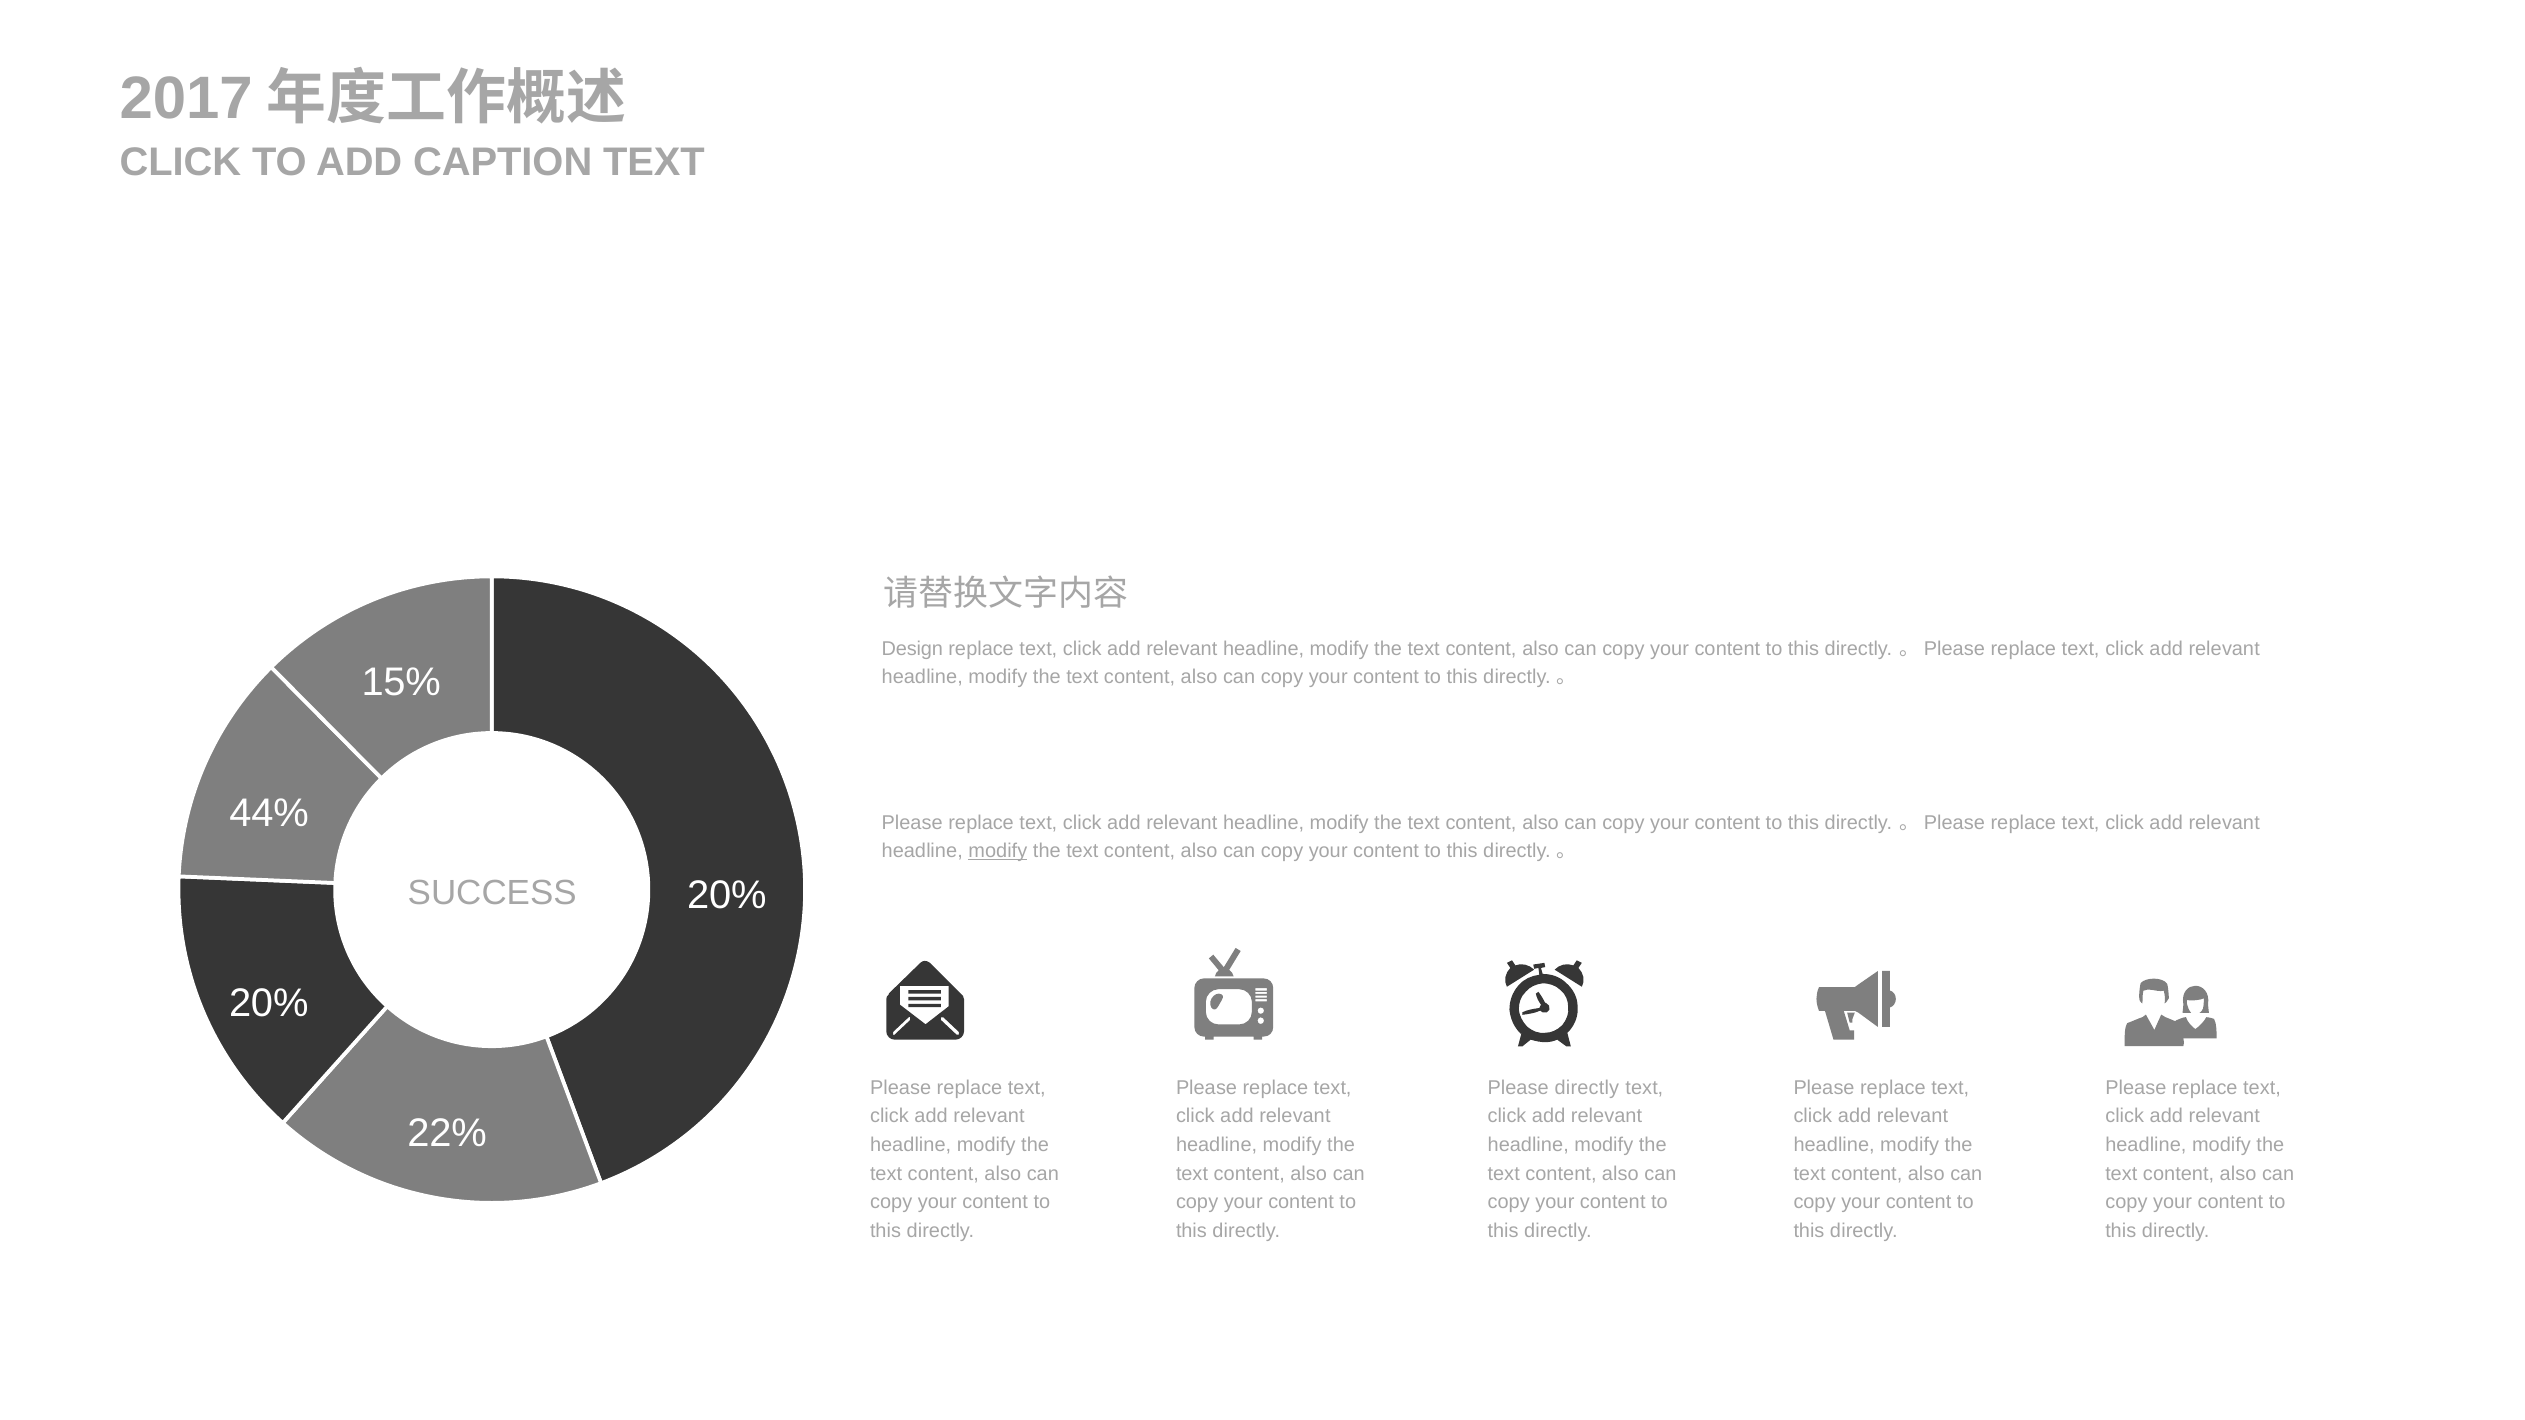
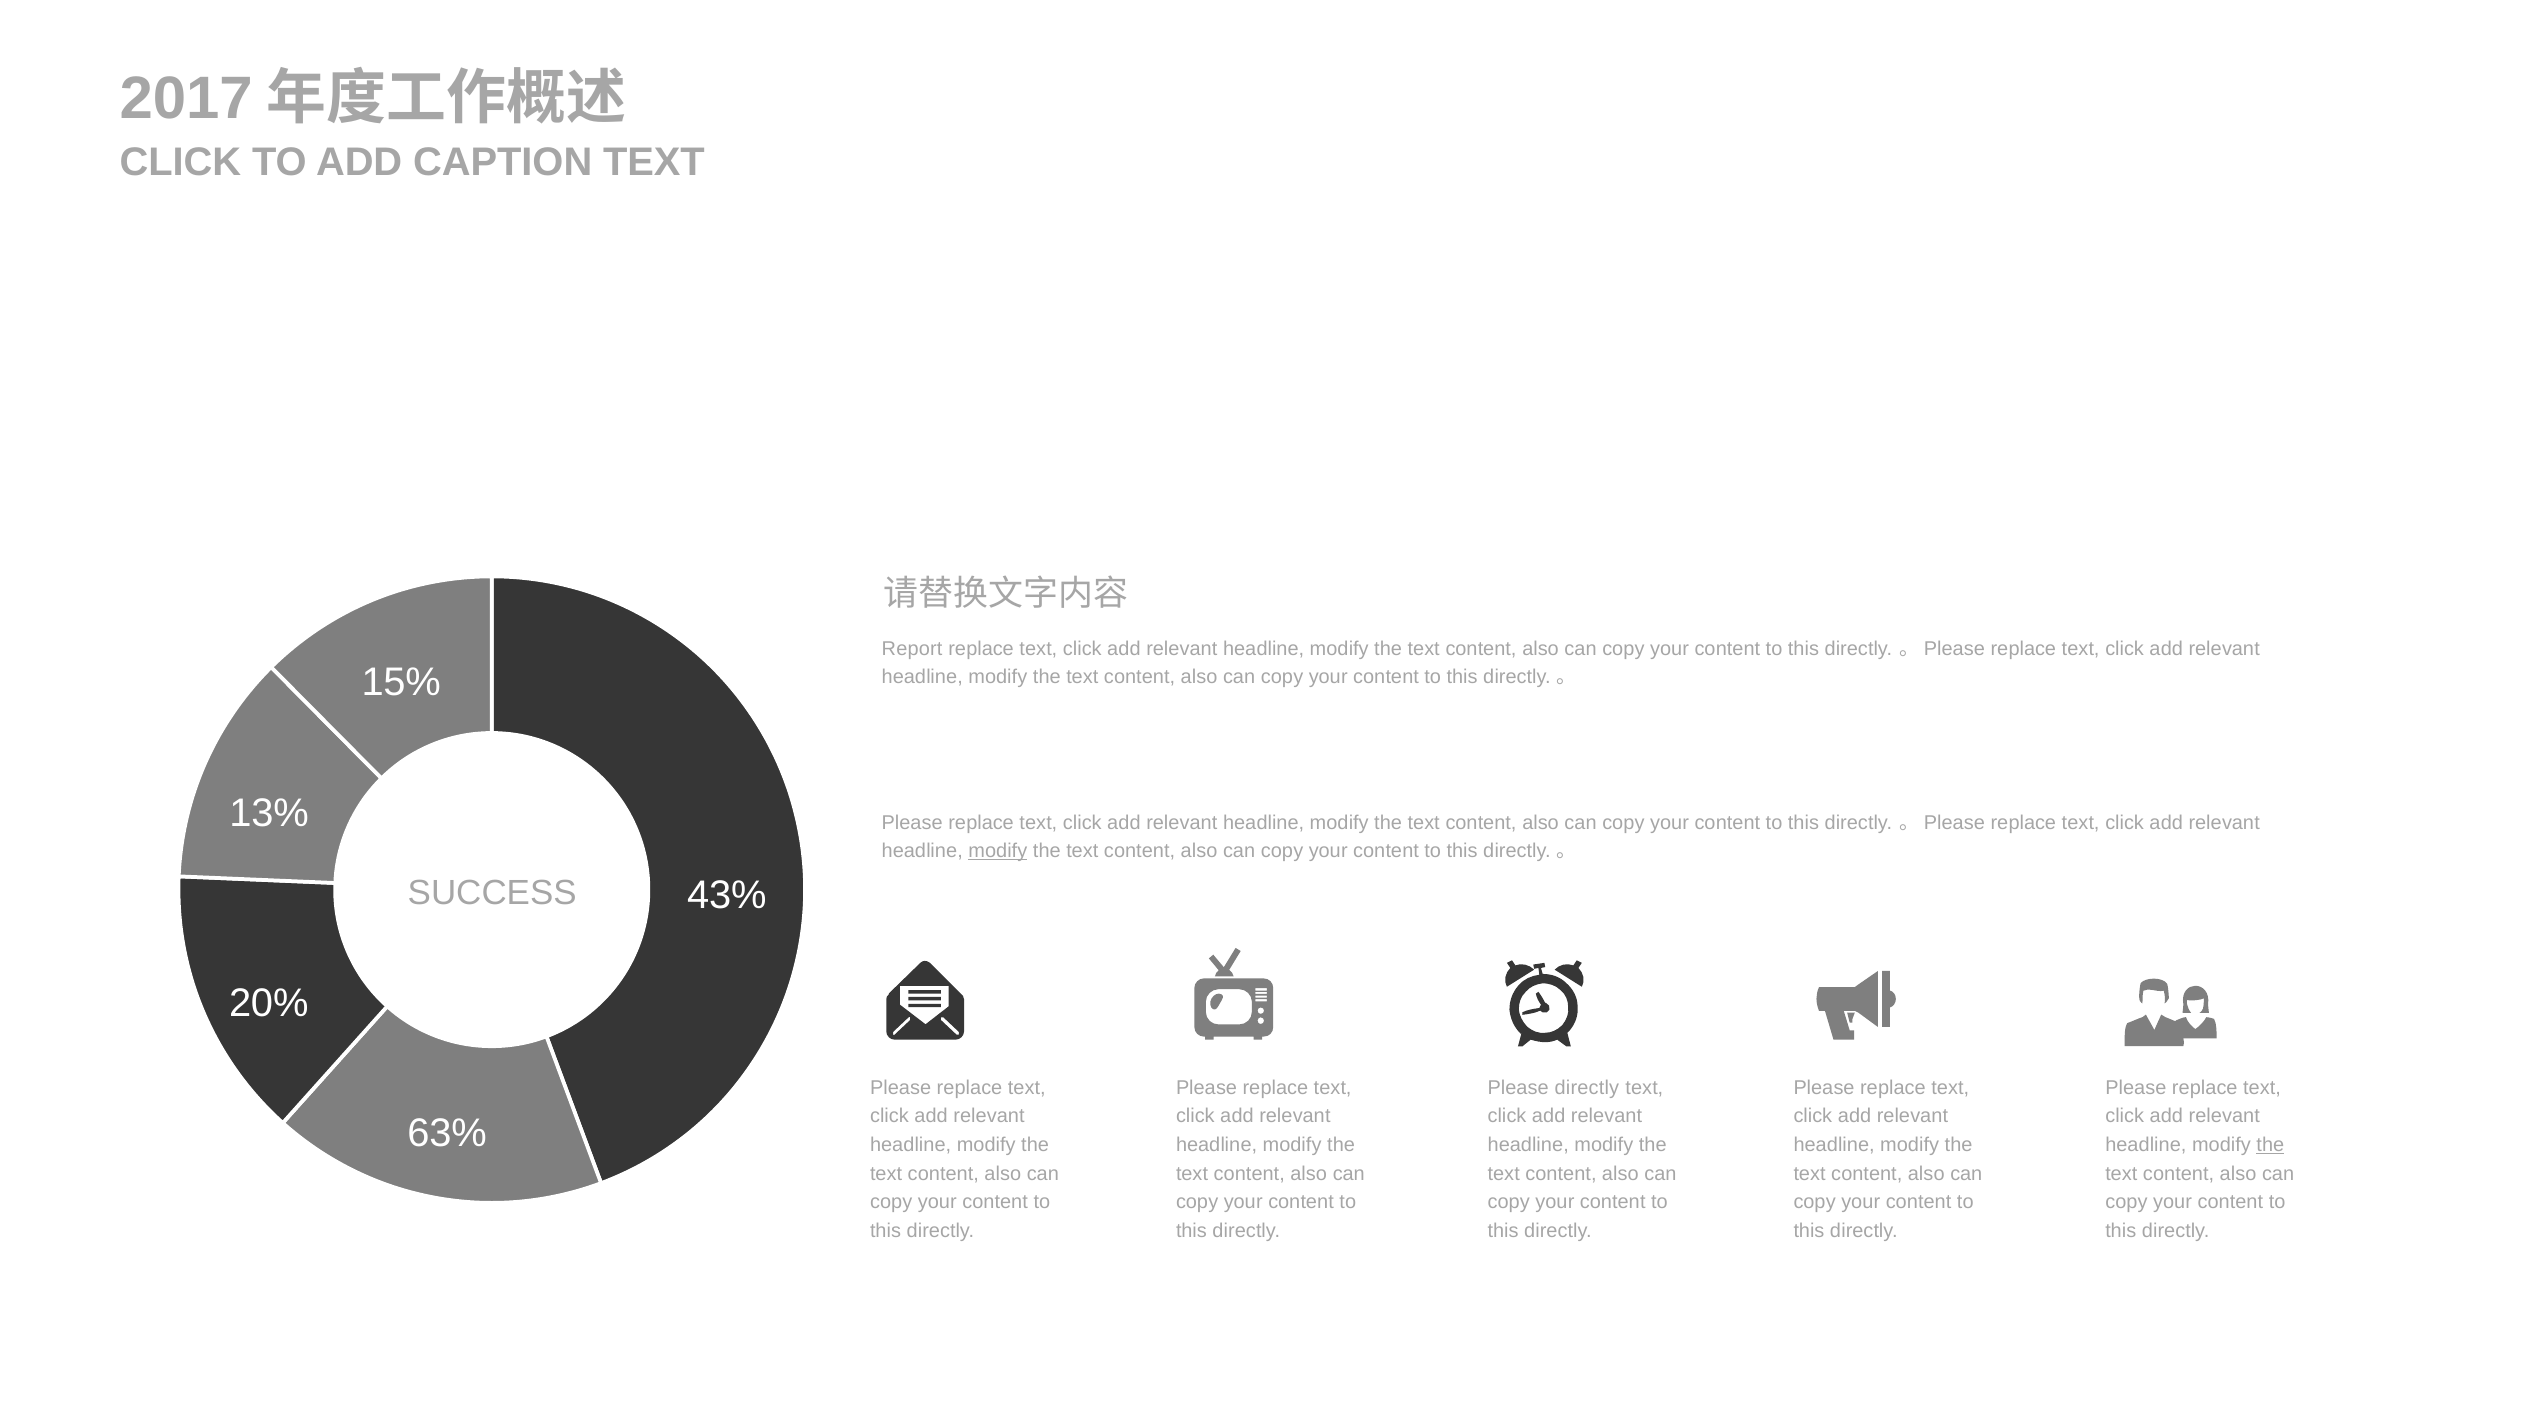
Design: Design -> Report (912, 649)
44%: 44% -> 13% (269, 813)
SUCCESS 20%: 20% -> 43% (727, 896)
22%: 22% -> 63% (447, 1134)
the underline: none -> present (2270, 1145)
